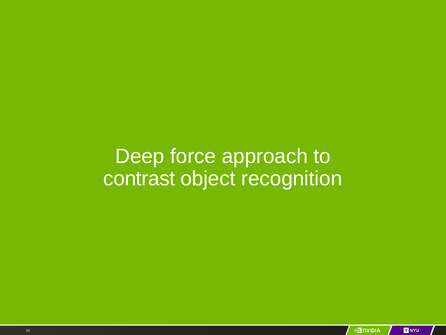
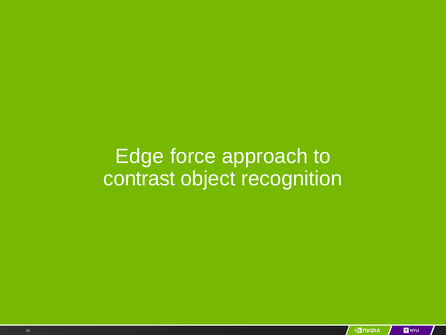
Deep: Deep -> Edge (140, 156)
